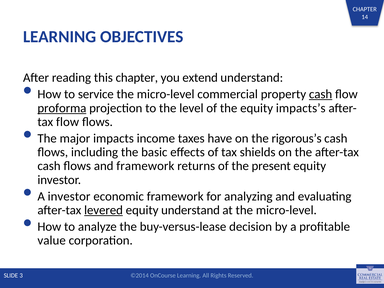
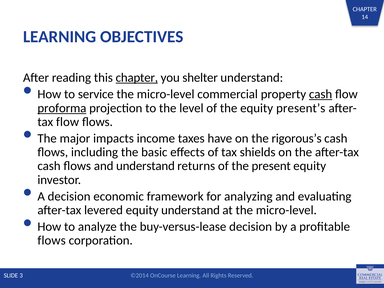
chapter underline: none -> present (137, 78)
extend: extend -> shelter (200, 78)
impacts’s: impacts’s -> present’s (301, 108)
and framework: framework -> understand (145, 166)
A investor: investor -> decision (69, 196)
levered underline: present -> none (104, 210)
value: value -> flows (52, 240)
